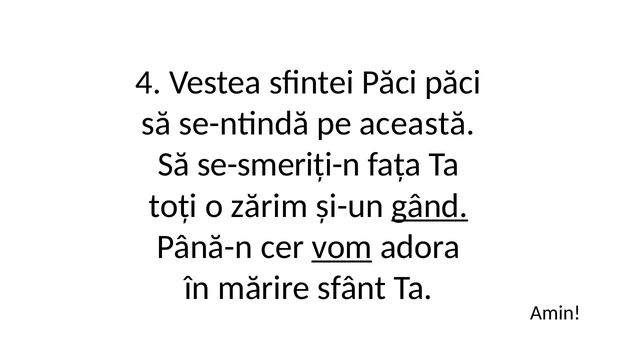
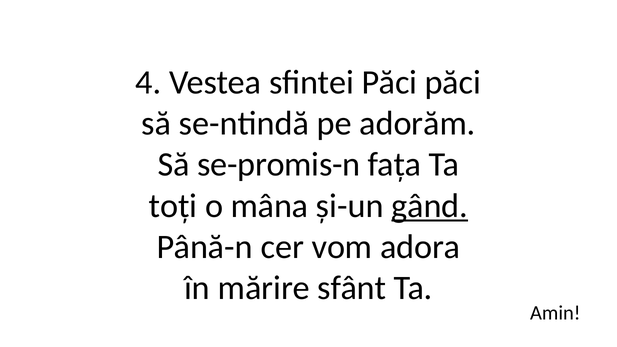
această: această -> adorăm (417, 124)
se-smeriți-n: se-smeriți-n -> se-promis-n (279, 165)
zărim: zărim -> mâna (270, 206)
vom underline: present -> none (342, 247)
